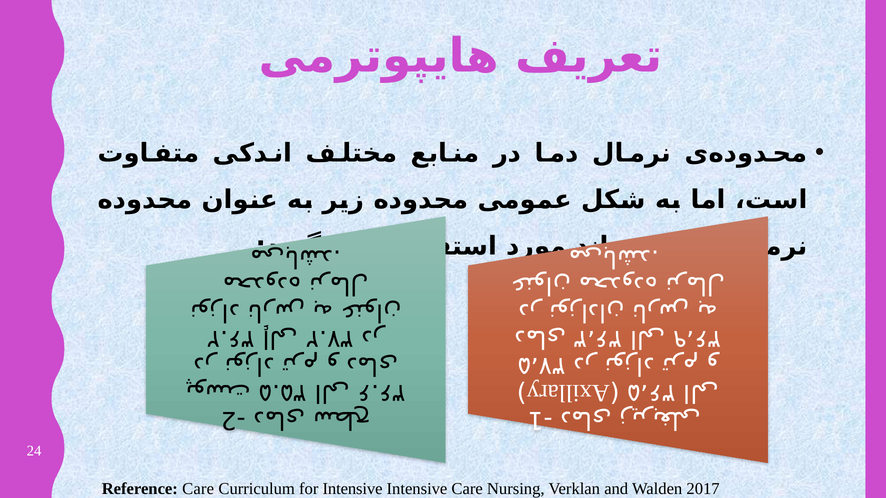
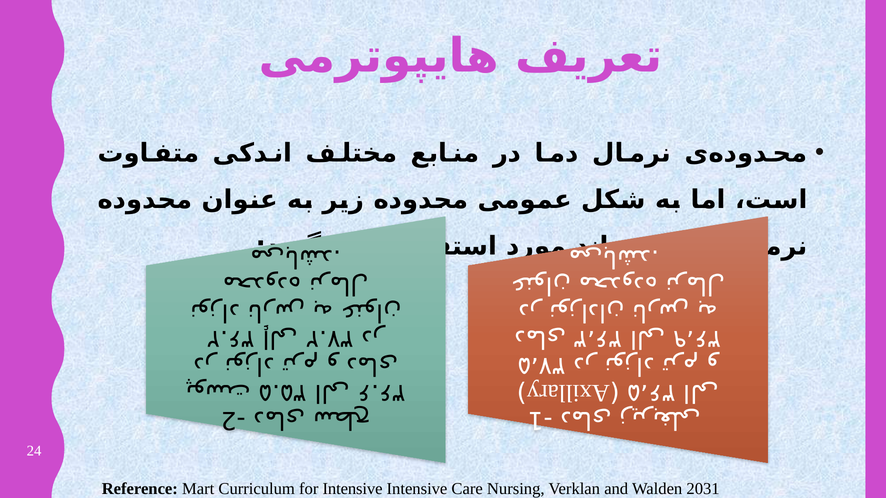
Reference Care: Care -> Mart (198, 489)
2017: 2017 -> 2031 (703, 489)
